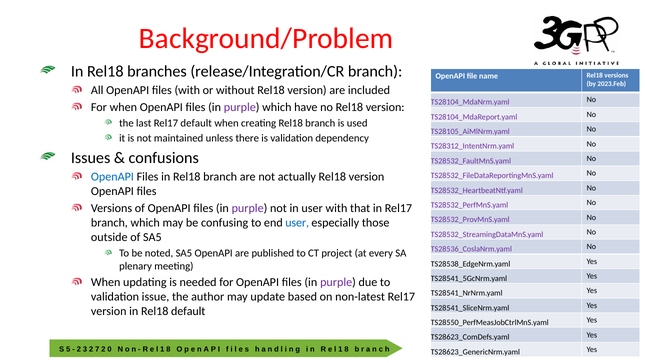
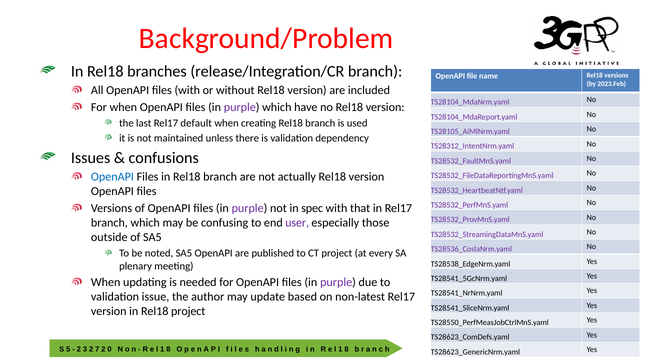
in user: user -> spec (312, 208)
user colour: blue -> purple (297, 223)
Rel18 default: default -> project (188, 311)
